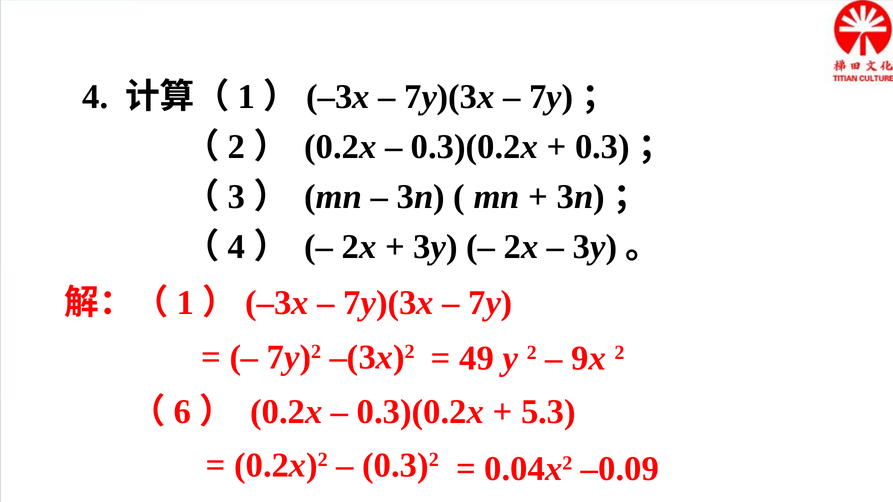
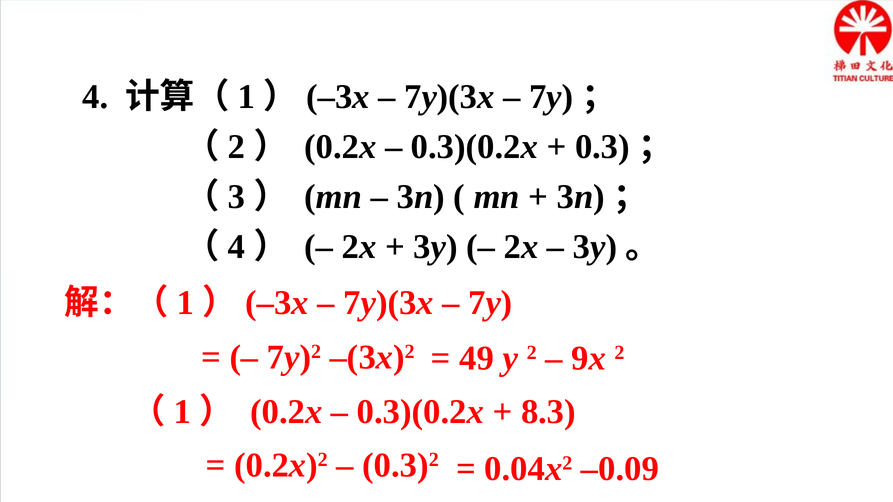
6: 6 -> 1 (183, 412)
5.3: 5.3 -> 8.3 (548, 412)
